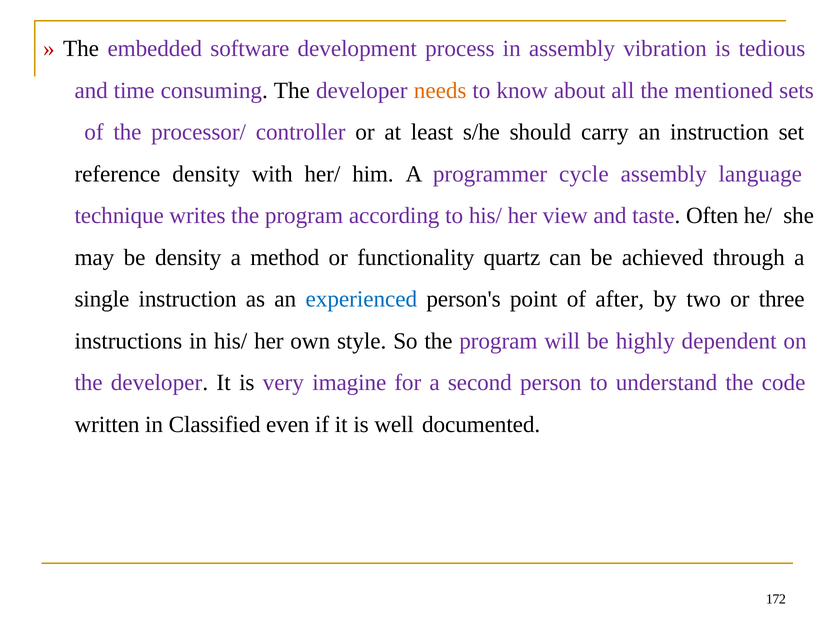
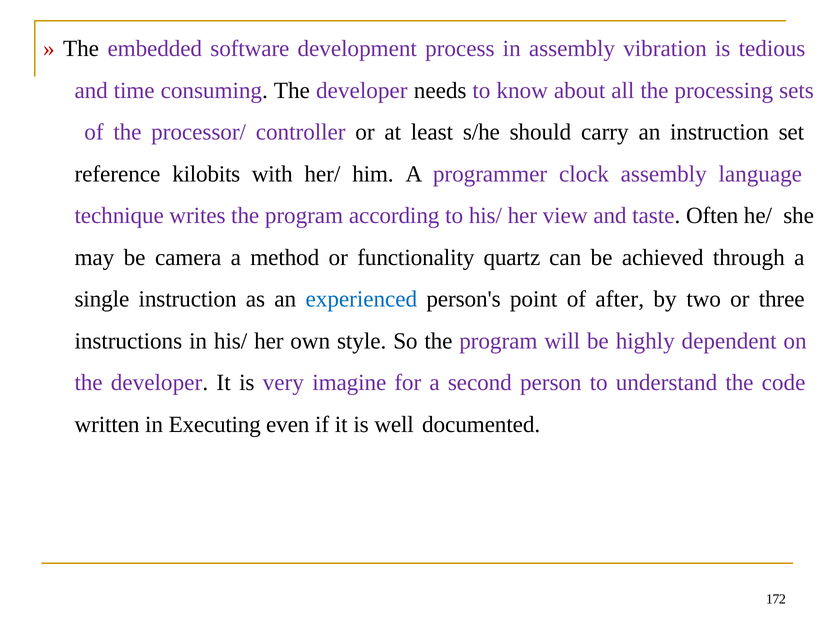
needs colour: orange -> black (440, 91)
mentioned: mentioned -> processing (724, 91)
reference density: density -> kilobits (206, 174)
cycle: cycle -> clock (584, 174)
be density: density -> camera (188, 258)
Classified: Classified -> Executing (215, 425)
